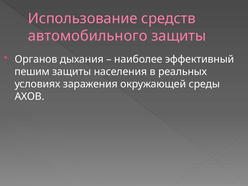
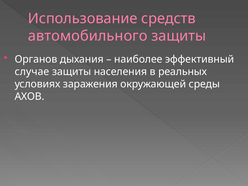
пешим: пешим -> случае (32, 72)
